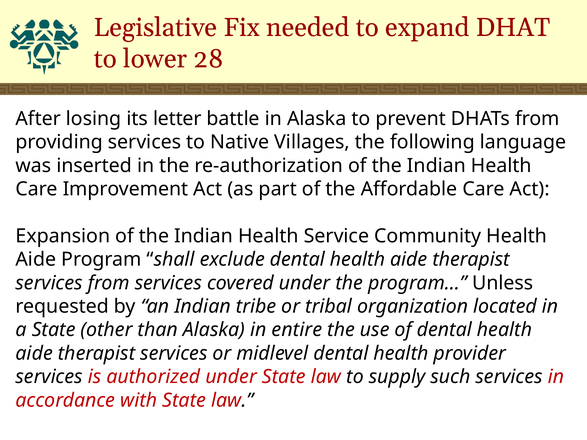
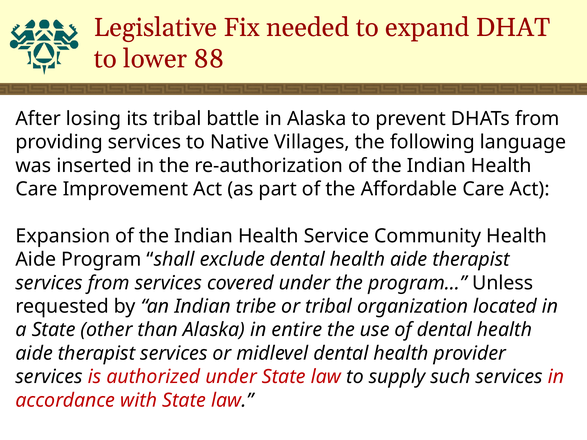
28: 28 -> 88 (209, 59)
its letter: letter -> tribal (177, 119)
